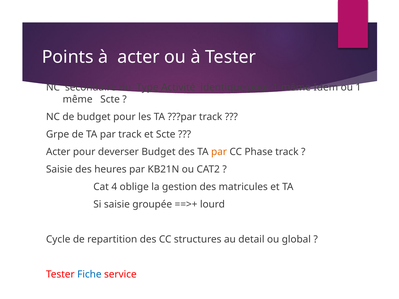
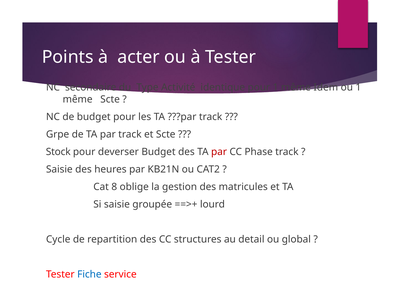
Acter: Acter -> Stock (58, 152)
par colour: orange -> red (219, 152)
4: 4 -> 8 (114, 187)
